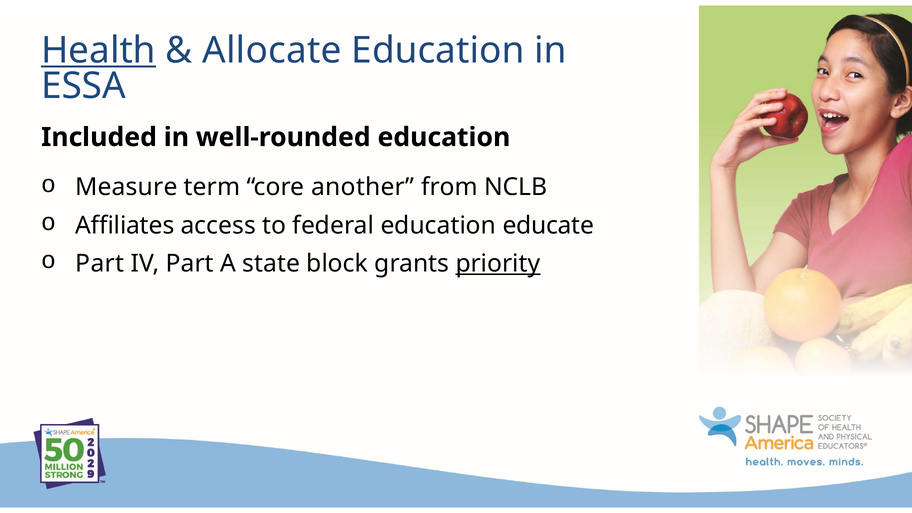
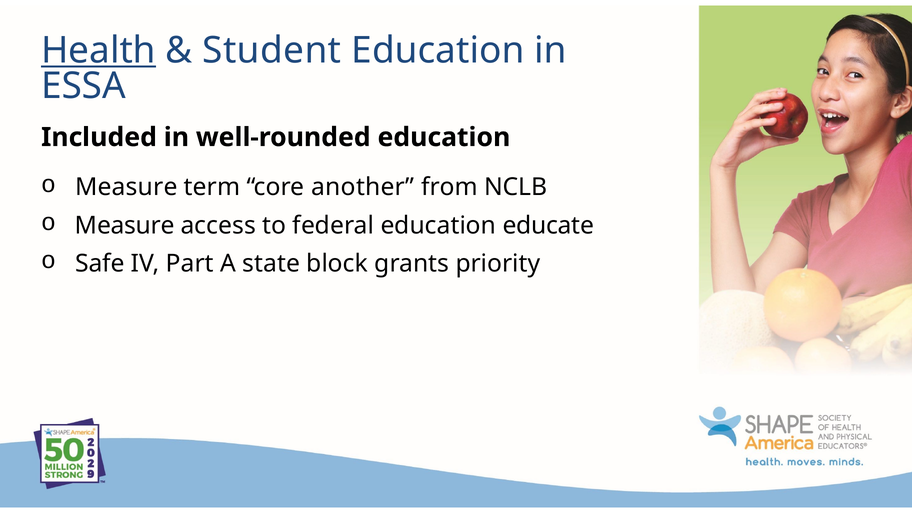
Allocate: Allocate -> Student (272, 50)
Affiliates: Affiliates -> Measure (125, 225)
Part: Part -> Safe (100, 264)
priority underline: present -> none (498, 264)
